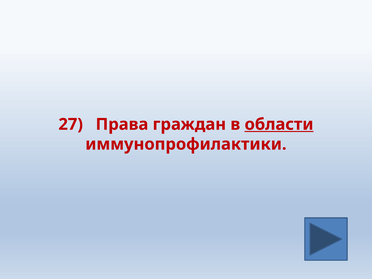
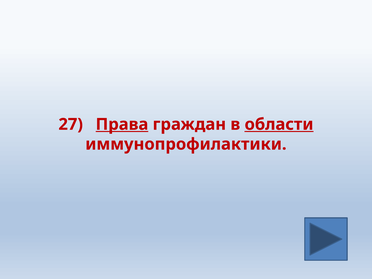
Права underline: none -> present (122, 124)
